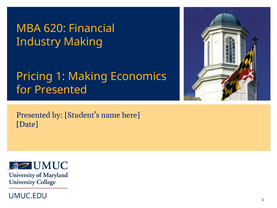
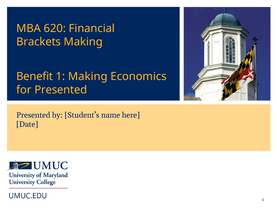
Industry: Industry -> Brackets (39, 42)
Pricing: Pricing -> Benefit (35, 76)
